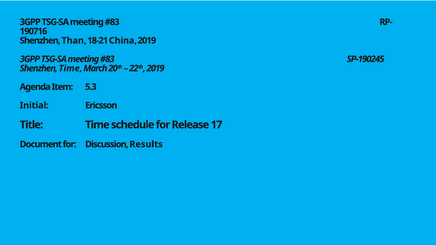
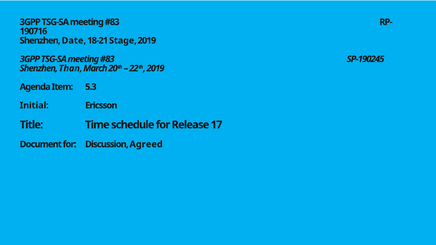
Than: Than -> Date (74, 41)
China: China -> Stage (123, 41)
Shenzhen Time: Time -> Than (71, 68)
Results: Results -> Agreed (146, 144)
